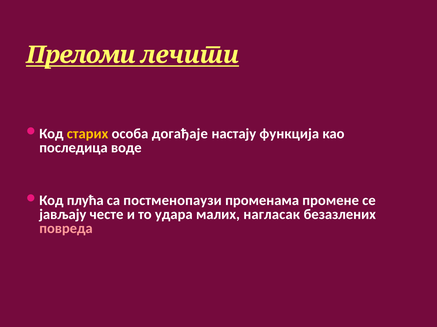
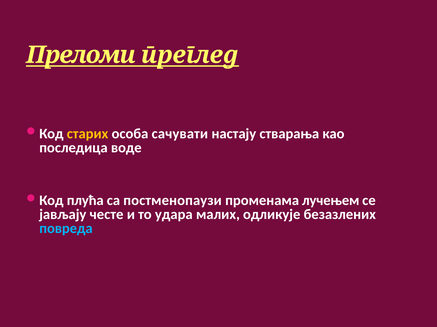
лечити: лечити -> преглед (190, 55)
догађаје: догађаје -> сачувати (180, 134)
функција: функција -> стварања (289, 134)
промене: промене -> лучењем (331, 201)
нагласак: нагласак -> одликује (272, 215)
повреда colour: pink -> light blue (66, 229)
